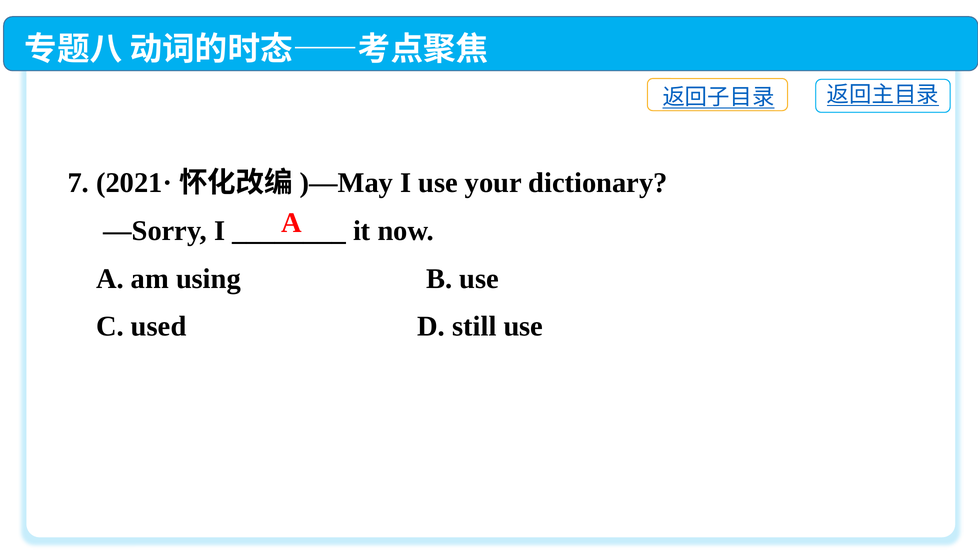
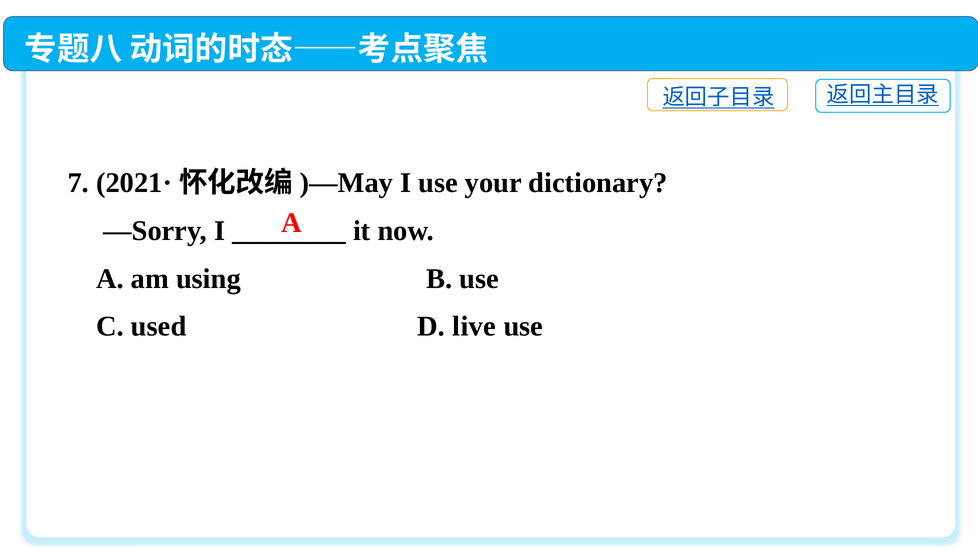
still: still -> live (474, 327)
